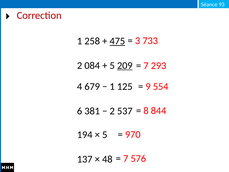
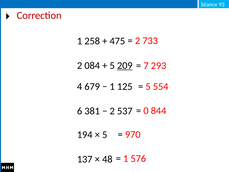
3: 3 -> 2 (138, 41)
475 underline: present -> none (117, 41)
9: 9 -> 5 (148, 87)
8: 8 -> 0 (146, 111)
7: 7 -> 1 (126, 158)
